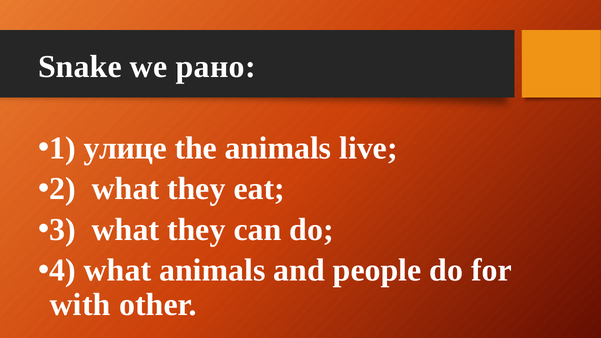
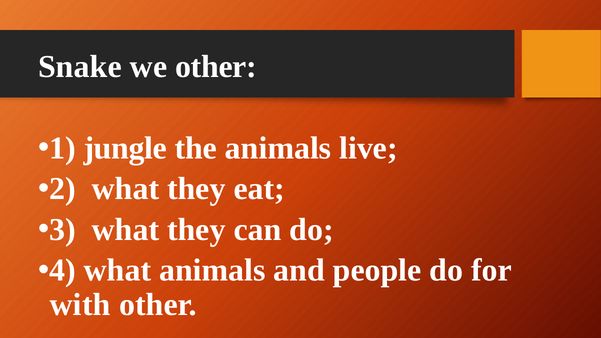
we рано: рано -> other (216, 67)
улице: улице -> jungle (125, 148)
